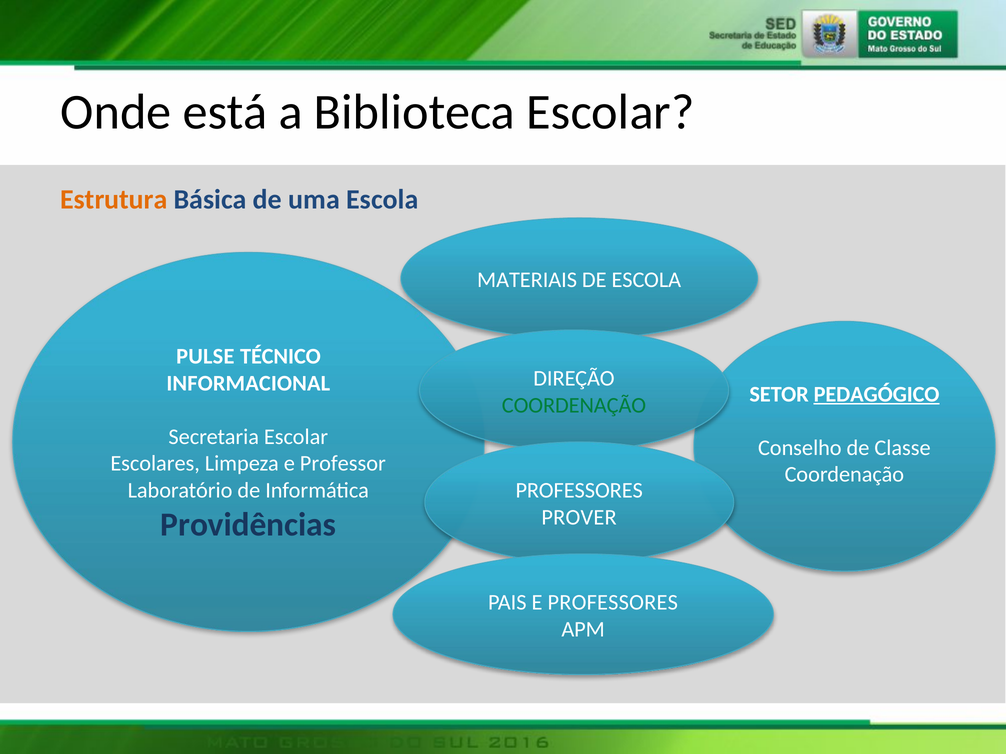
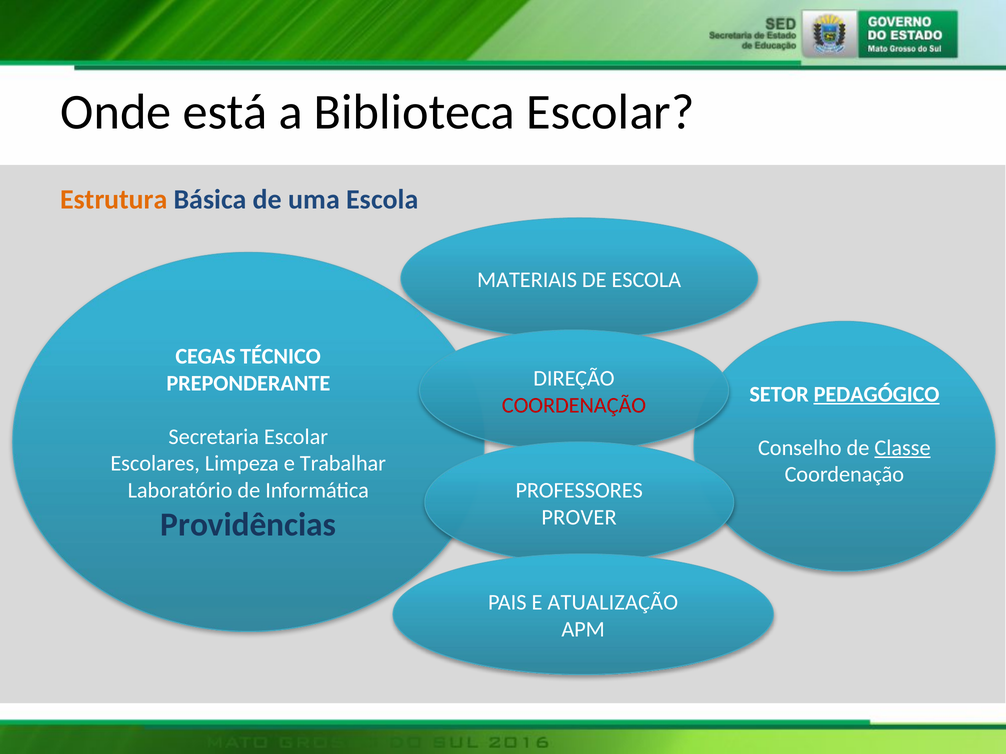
PULSE: PULSE -> CEGAS (206, 357)
INFORMACIONAL: INFORMACIONAL -> PREPONDERANTE (248, 383)
COORDENAÇÃO colour: green -> red (574, 406)
Classe underline: none -> present (903, 448)
Professor: Professor -> Trabalhar (343, 464)
E PROFESSORES: PROFESSORES -> ATUALIZAÇÃO (613, 603)
